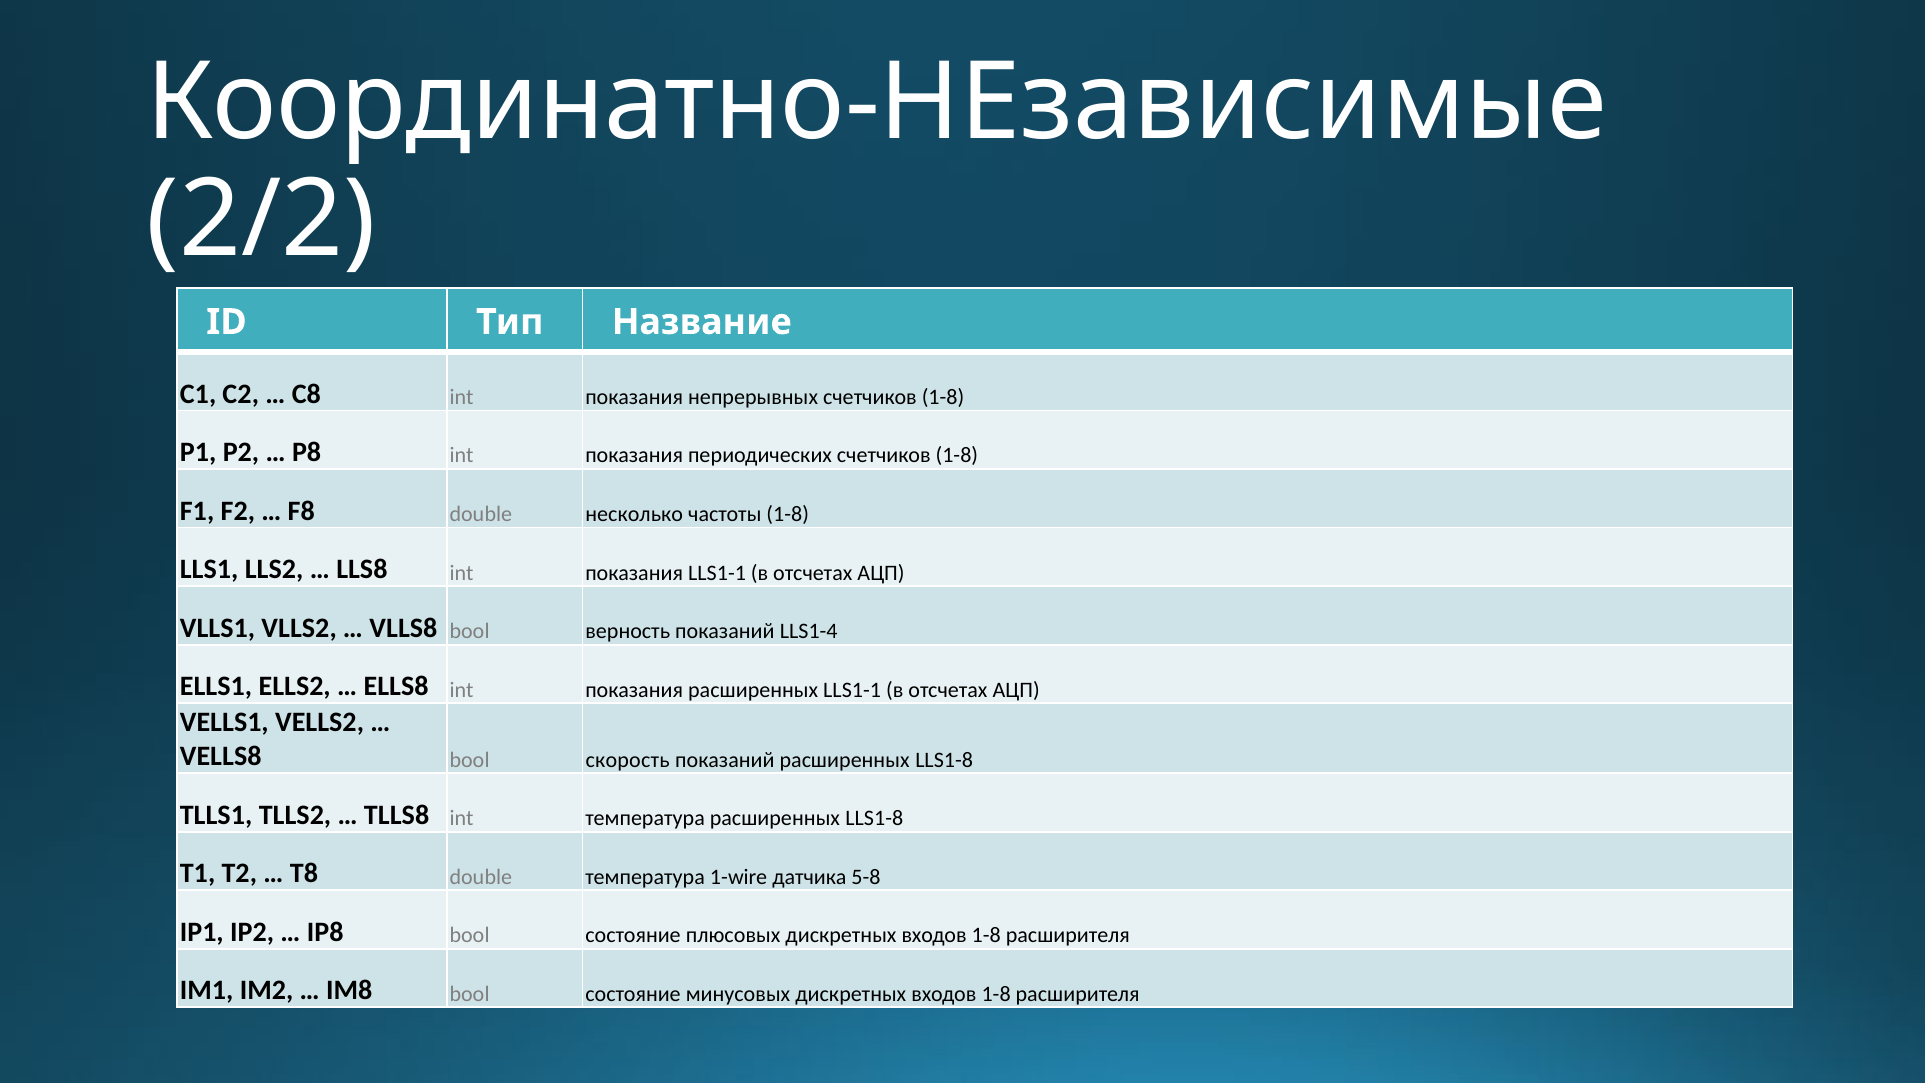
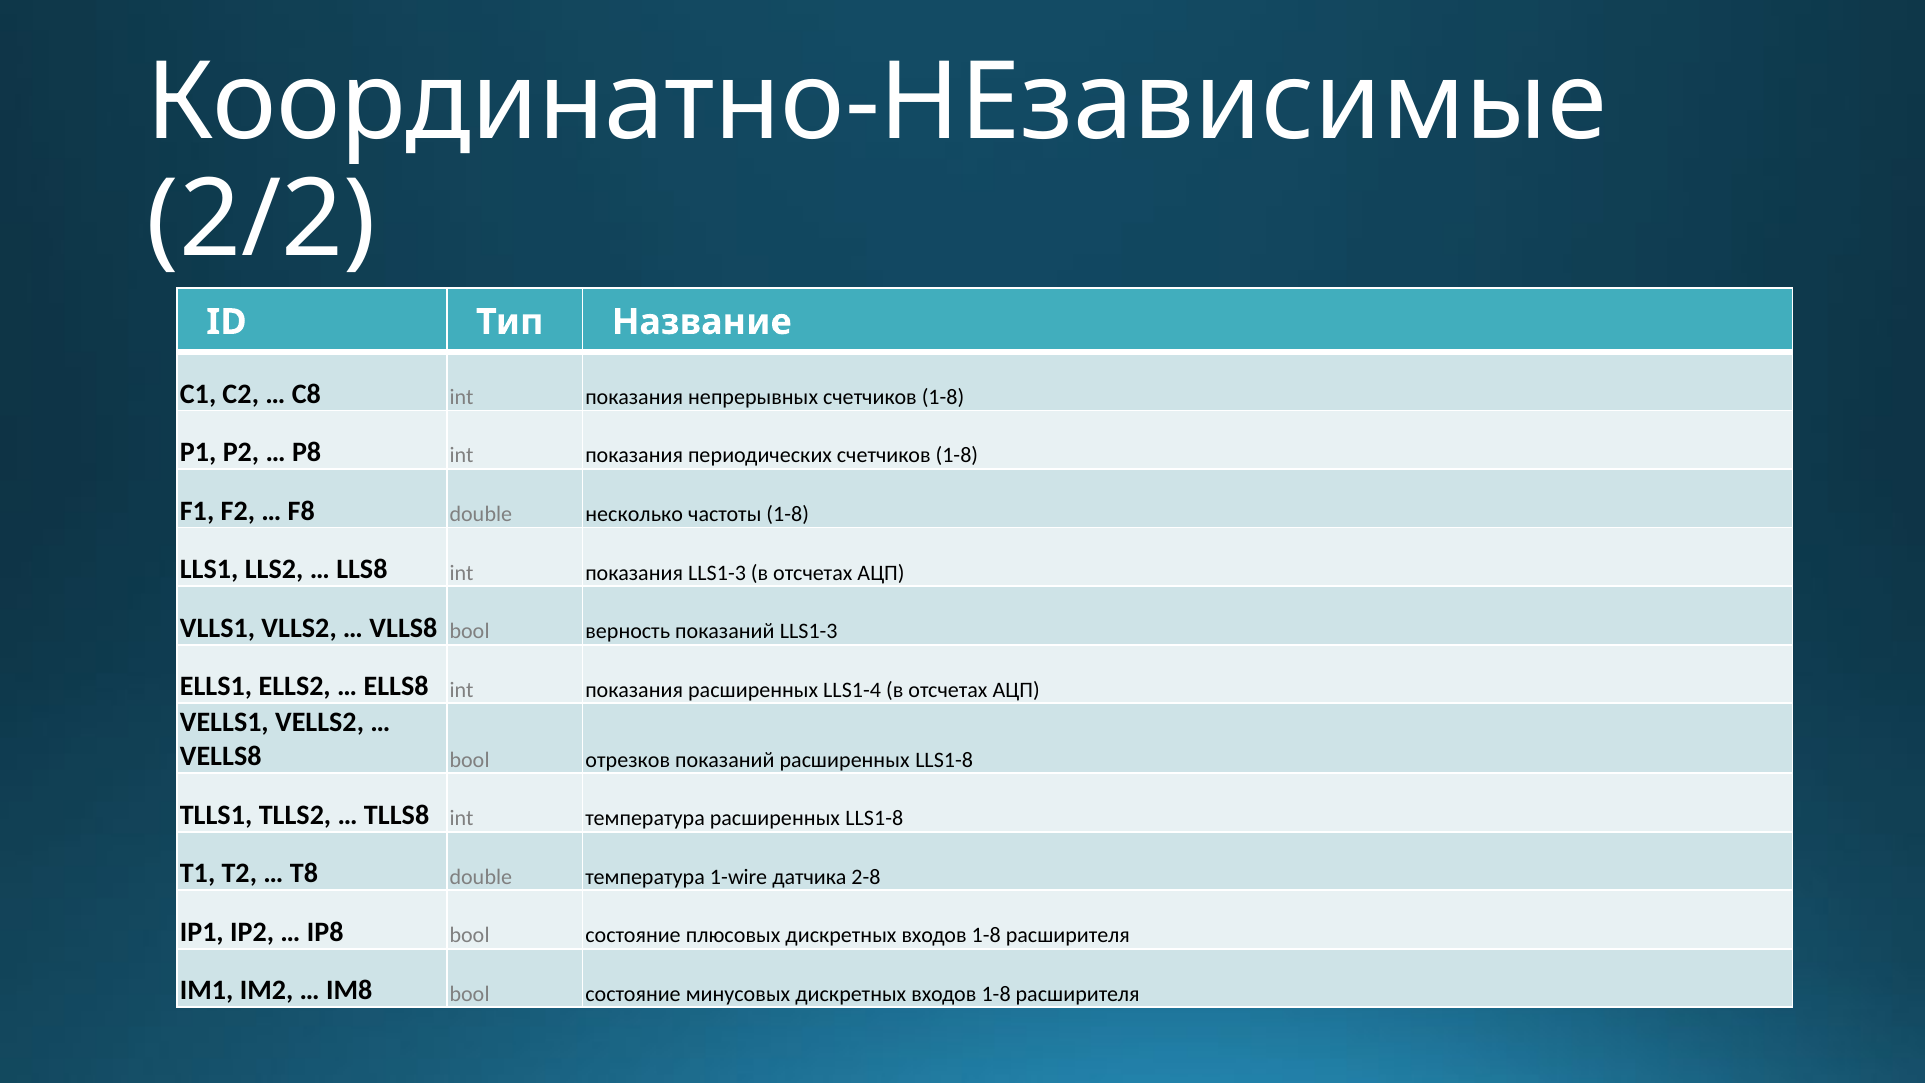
показания LLS1-1: LLS1-1 -> LLS1-3 (717, 573)
показаний LLS1-4: LLS1-4 -> LLS1-3 (809, 631)
расширенных LLS1-1: LLS1-1 -> LLS1-4 (852, 690)
скорость: скорость -> отрезков (628, 760)
5-8: 5-8 -> 2-8 (866, 877)
